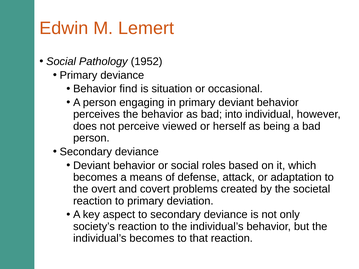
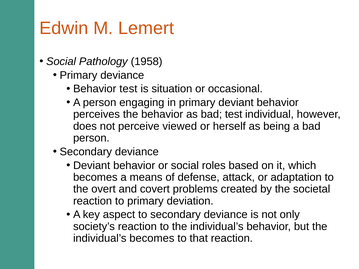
1952: 1952 -> 1958 (147, 61)
Behavior find: find -> test (128, 89)
bad into: into -> test (234, 114)
